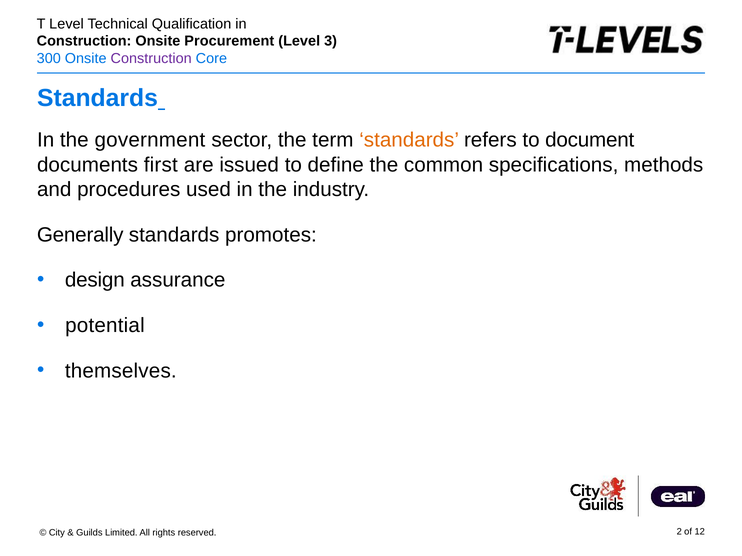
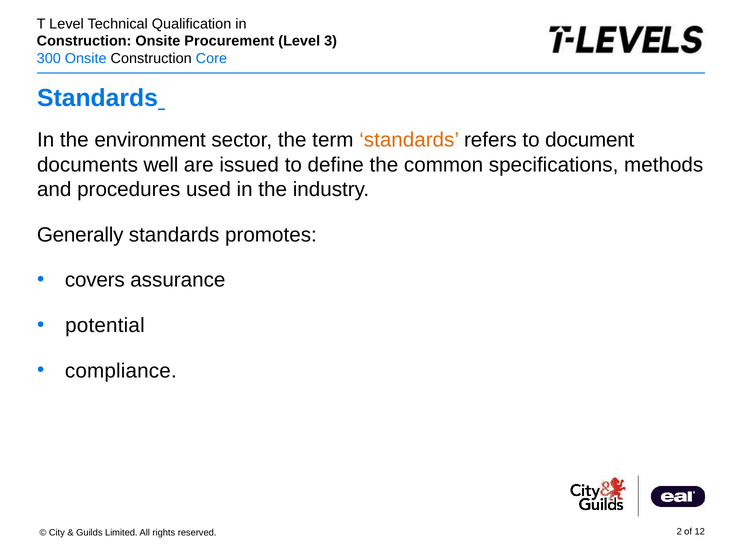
Construction colour: purple -> black (151, 59)
government: government -> environment (150, 140)
first: first -> well (161, 165)
design: design -> covers (95, 280)
themselves: themselves -> compliance (121, 371)
